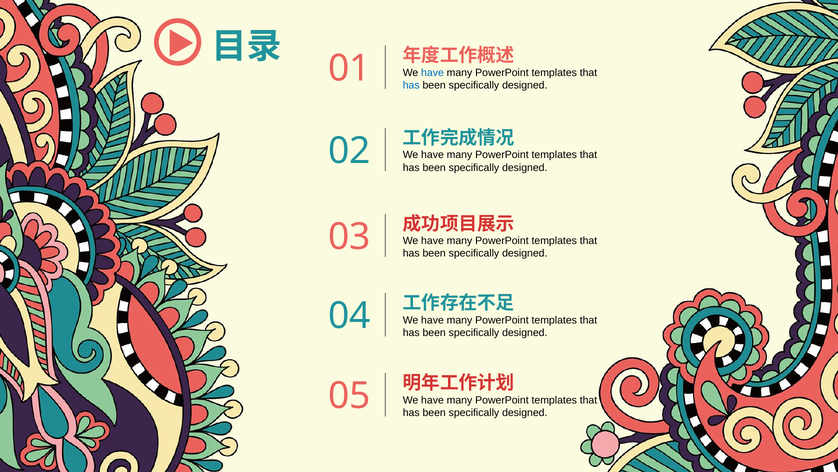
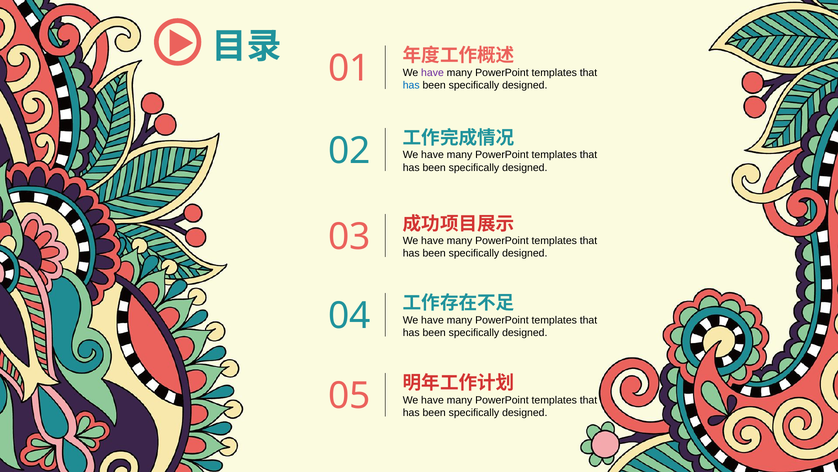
have colour: blue -> purple (432, 73)
